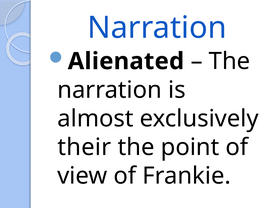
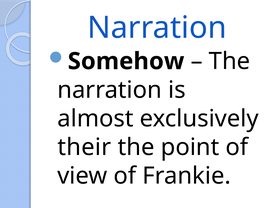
Alienated: Alienated -> Somehow (126, 61)
